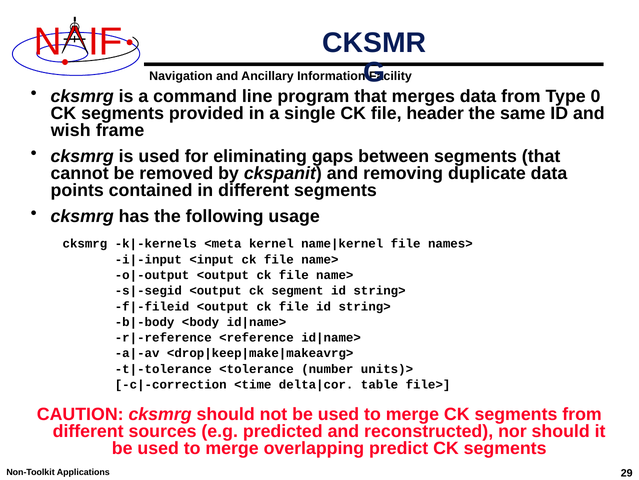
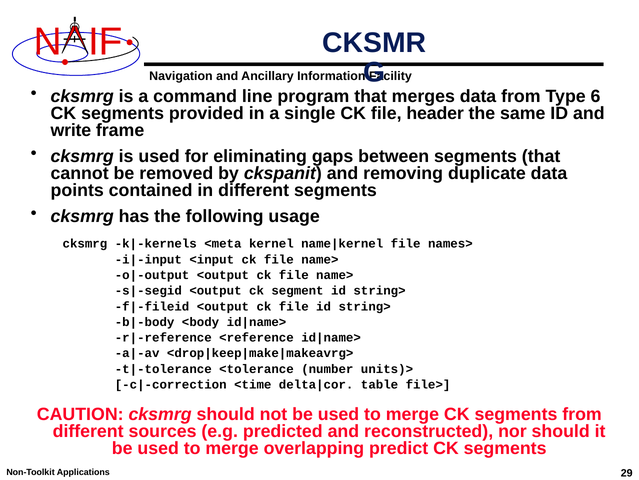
0: 0 -> 6 (596, 96)
wish: wish -> write (71, 130)
